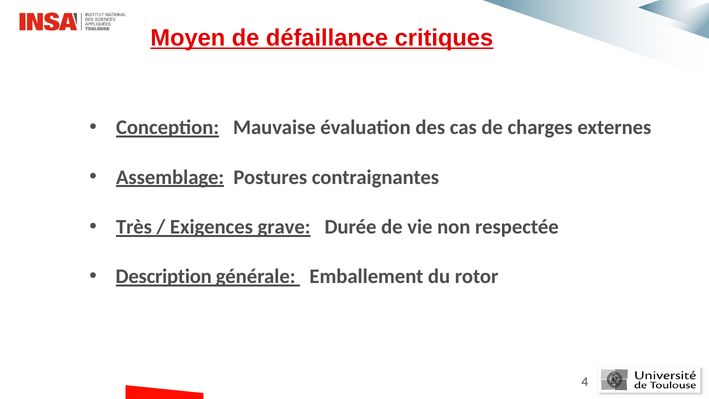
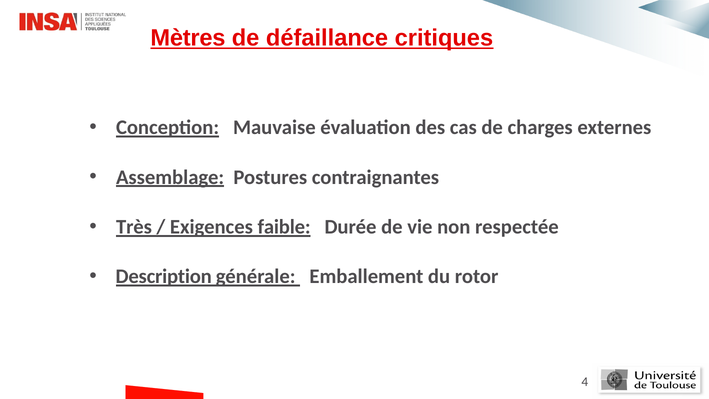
Moyen: Moyen -> Mètres (188, 38)
grave: grave -> faible (284, 227)
